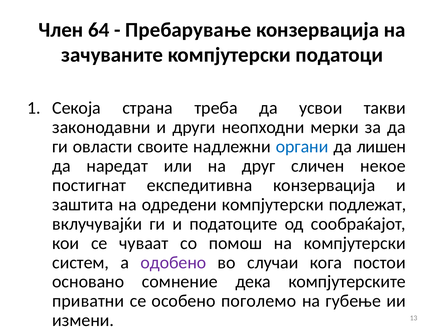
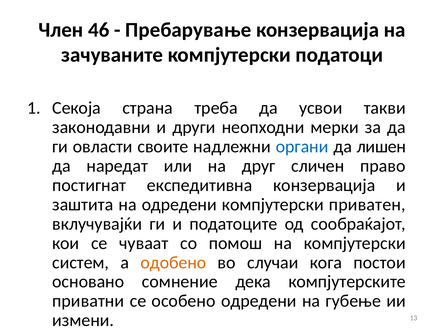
64: 64 -> 46 (99, 30)
некое: некое -> право (383, 166)
подлежат: подлежат -> приватен (367, 204)
одобено colour: purple -> orange (173, 262)
особено поголемо: поголемо -> одредени (259, 301)
